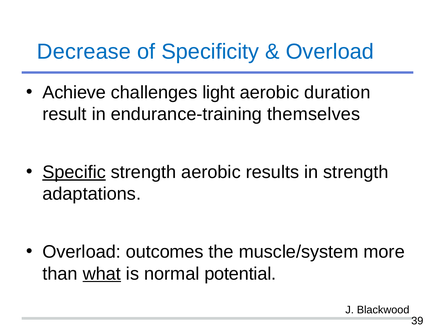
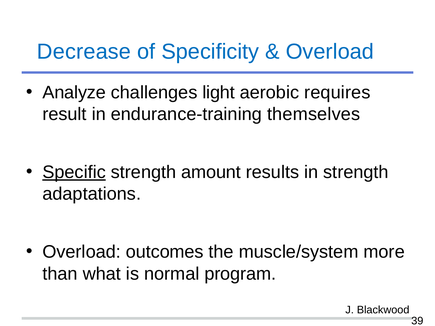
Achieve: Achieve -> Analyze (74, 93)
duration: duration -> requires (337, 93)
strength aerobic: aerobic -> amount (211, 172)
what underline: present -> none (102, 274)
potential: potential -> program (240, 274)
